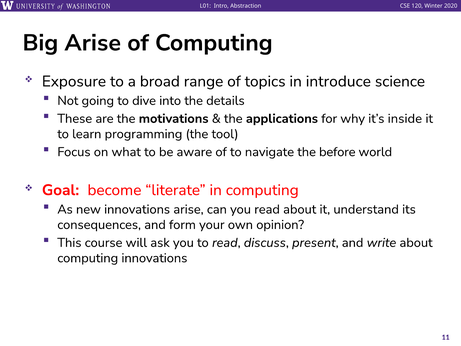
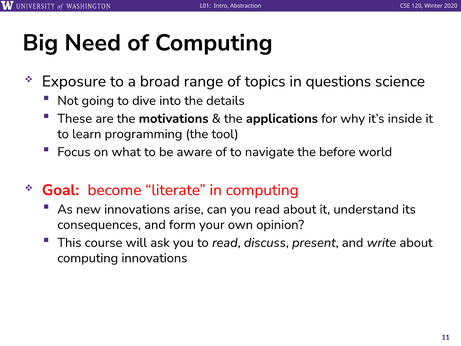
Big Arise: Arise -> Need (93, 43)
introduce: introduce -> questions (338, 81)
